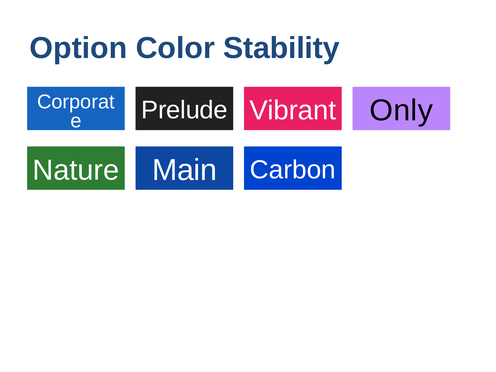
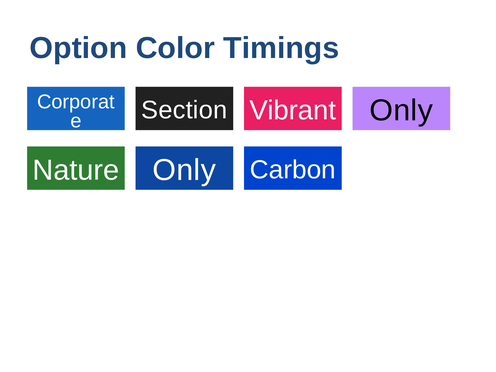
Stability: Stability -> Timings (281, 48)
Prelude: Prelude -> Section (184, 110)
Nature Main: Main -> Only (184, 170)
